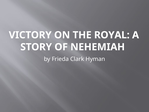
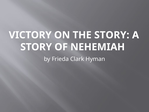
THE ROYAL: ROYAL -> STORY (112, 35)
